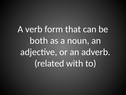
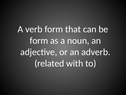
both: both -> form (39, 40)
